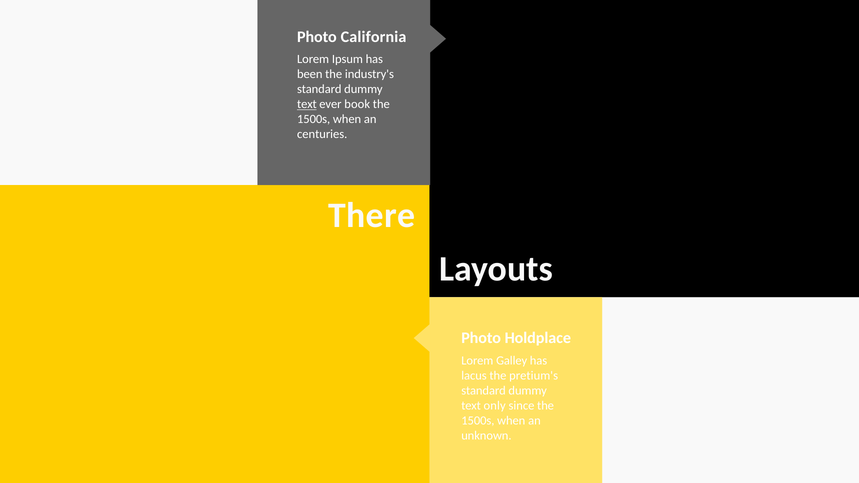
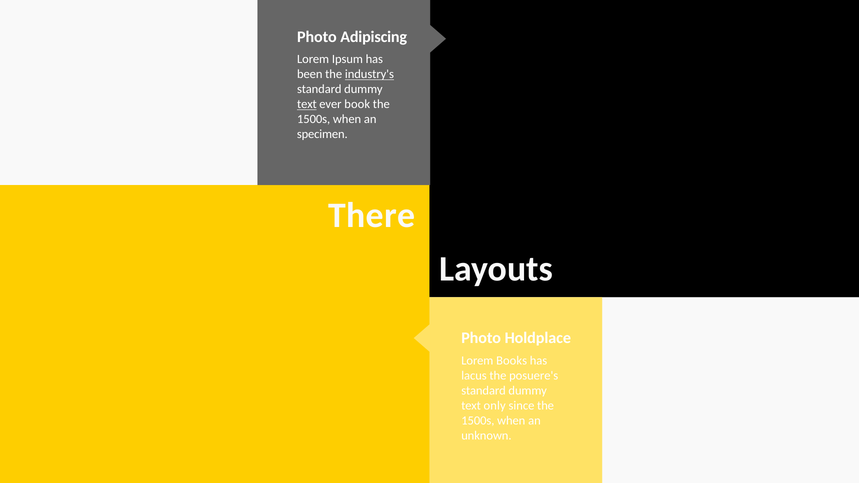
California: California -> Adipiscing (374, 37)
industry's underline: none -> present (369, 74)
centuries: centuries -> specimen (322, 134)
Galley: Galley -> Books (512, 361)
pretium's: pretium's -> posuere's (534, 376)
